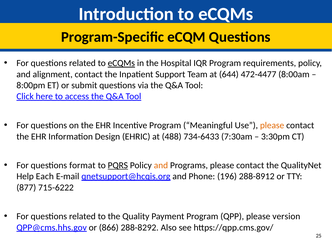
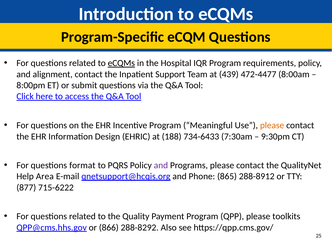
644: 644 -> 439 (229, 74)
488: 488 -> 188 (172, 136)
3:30pm: 3:30pm -> 9:30pm (275, 136)
PQRS underline: present -> none (118, 165)
and colour: orange -> purple (161, 165)
Each: Each -> Area (45, 176)
196: 196 -> 865 (227, 176)
version: version -> toolkits (286, 216)
